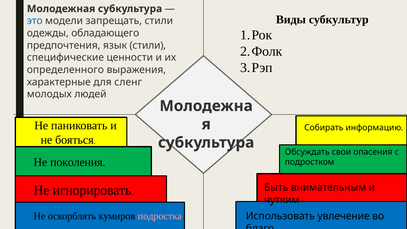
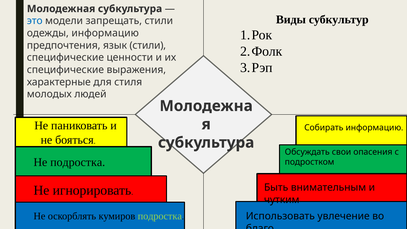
одежды обладающего: обладающего -> информацию (105, 33)
определенного: определенного -> специфические (65, 70)
сленг: сленг -> стиля (128, 82)
Не поколения: поколения -> подростка (78, 162)
подростка colour: pink -> light green (160, 216)
